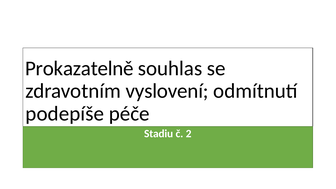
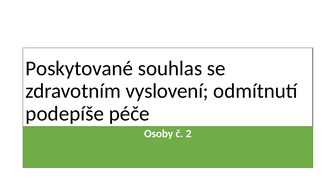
Prokazatelně: Prokazatelně -> Poskytované (79, 68)
Stadiu: Stadiu -> Osoby (159, 134)
